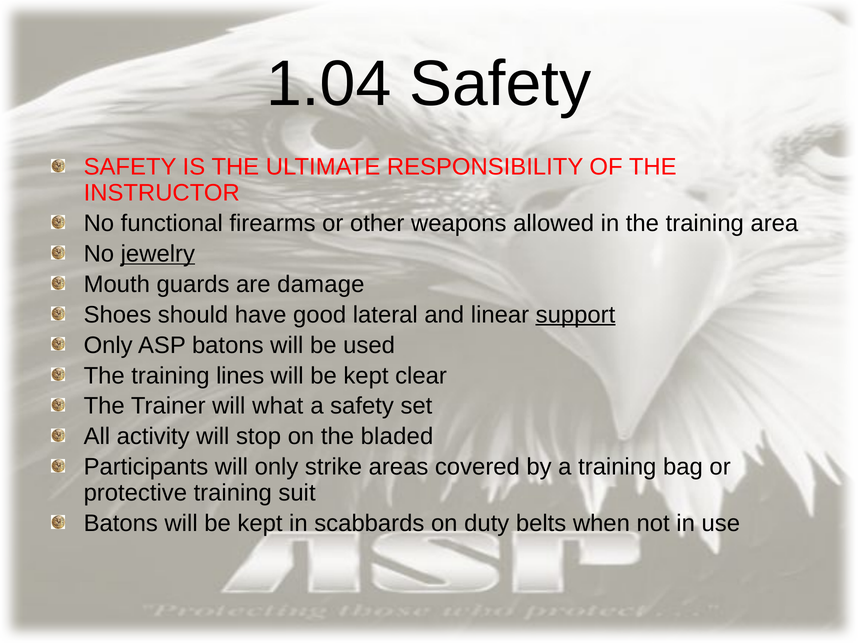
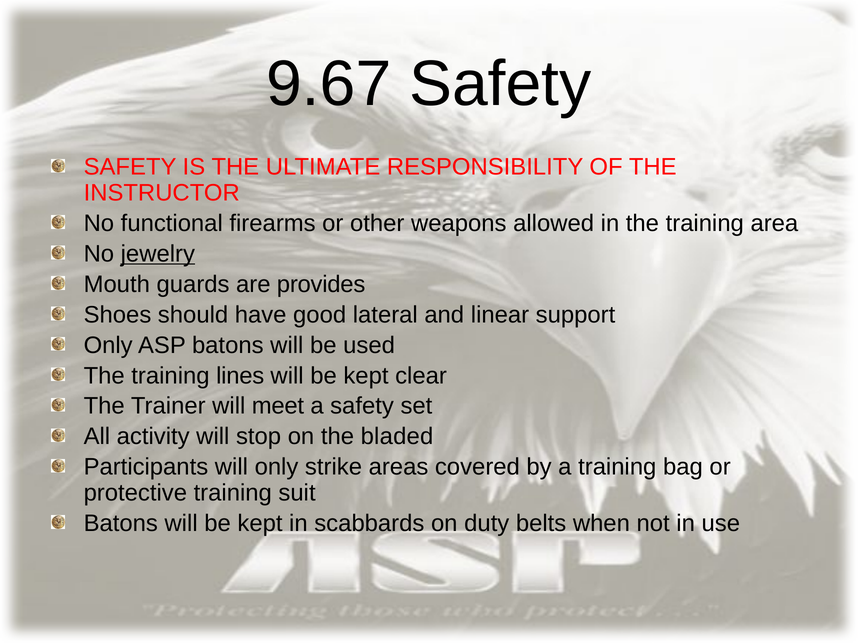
1.04: 1.04 -> 9.67 (329, 84)
damage: damage -> provides (321, 284)
support underline: present -> none (576, 315)
what: what -> meet (278, 406)
